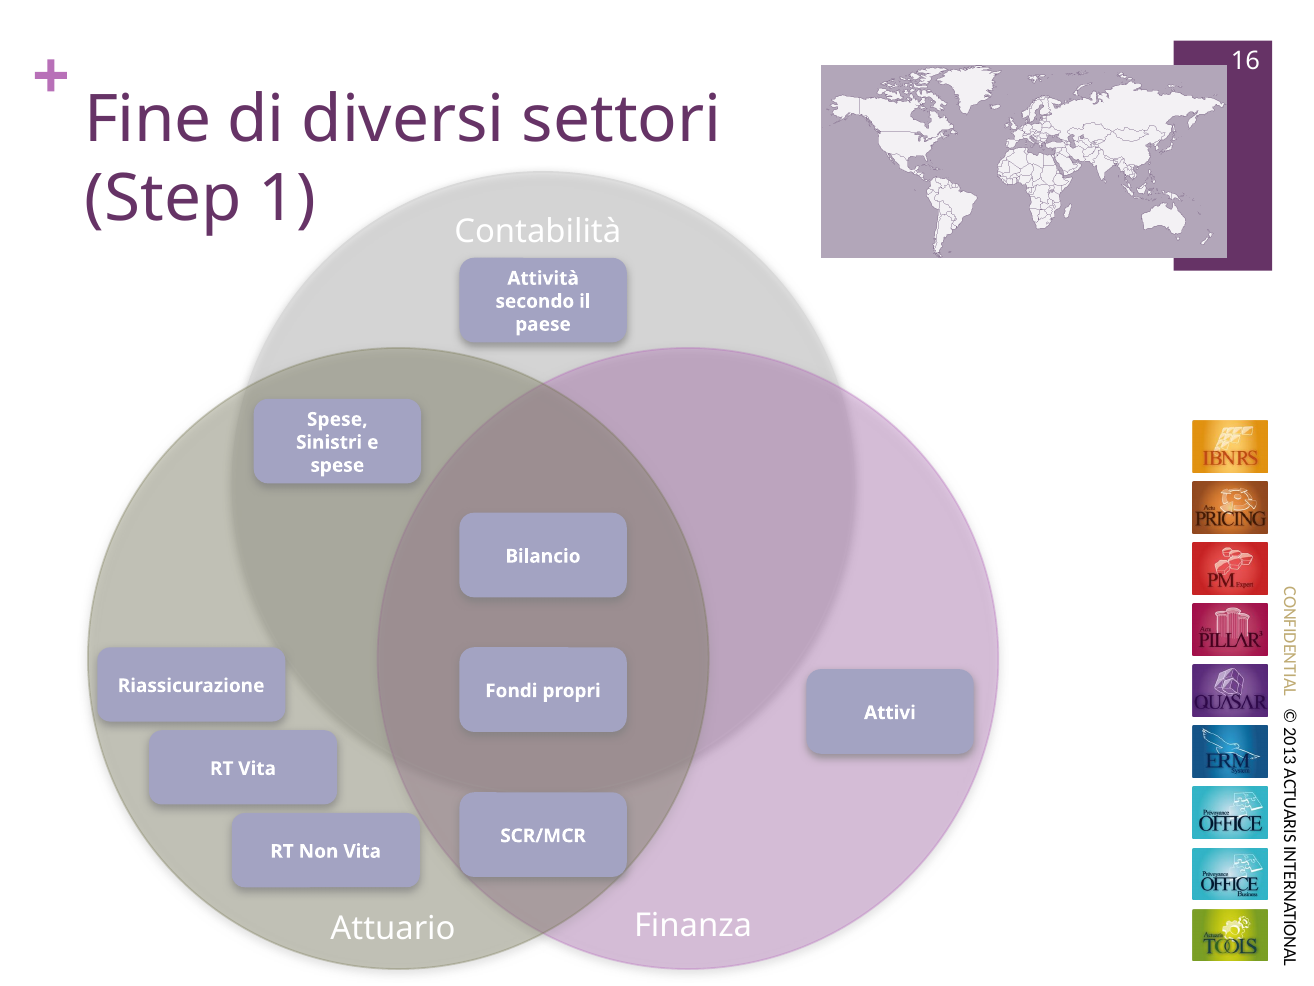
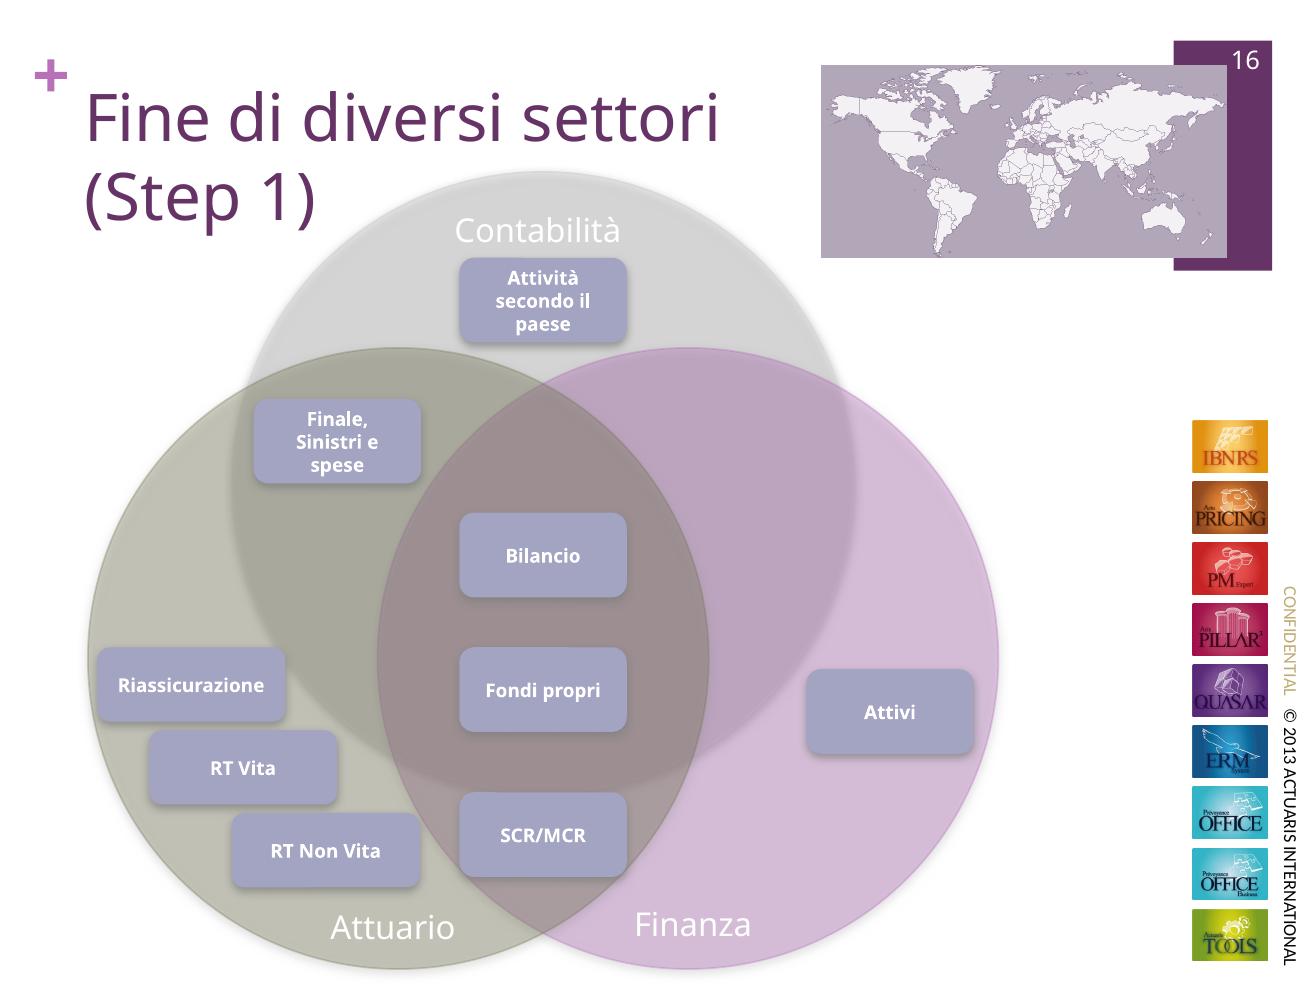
Spese: Spese -> Finale (337, 419)
